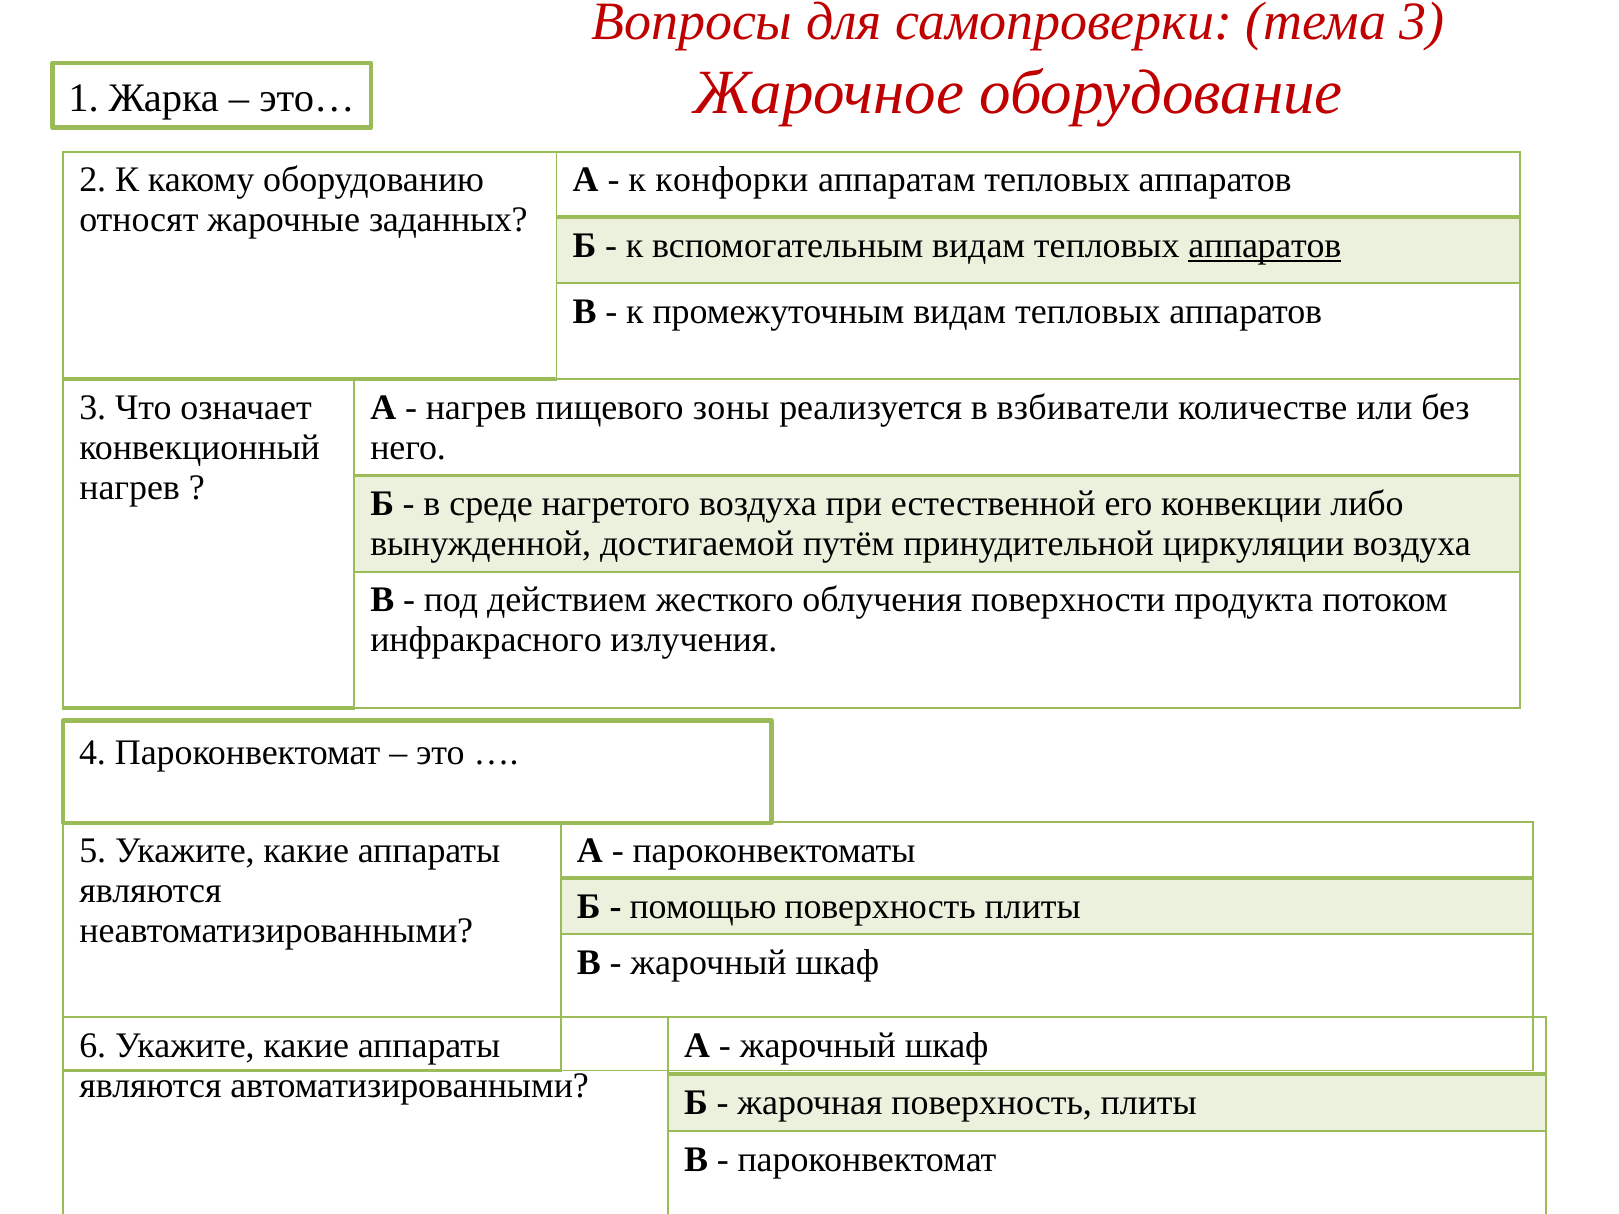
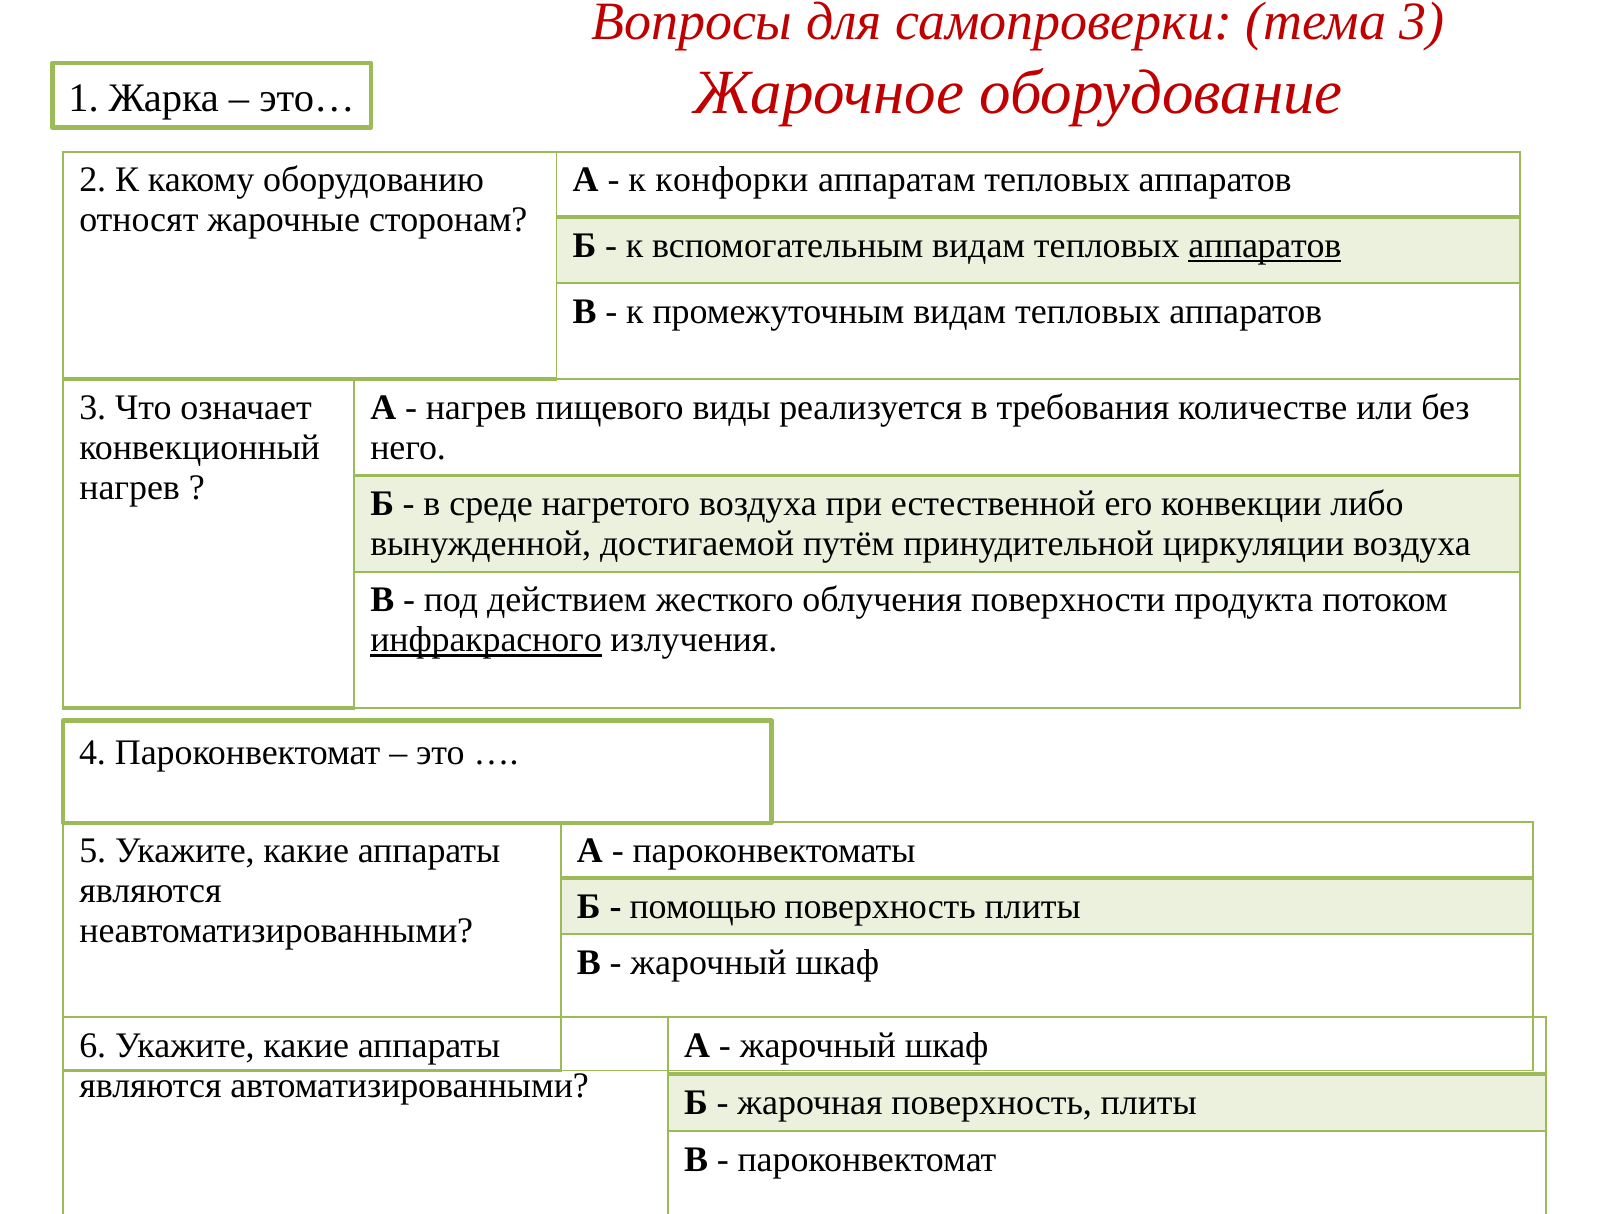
заданных: заданных -> сторонам (448, 220)
зоны: зоны -> виды (731, 408)
взбиватели: взбиватели -> требования (1083, 408)
инфракрасного underline: none -> present (486, 640)
